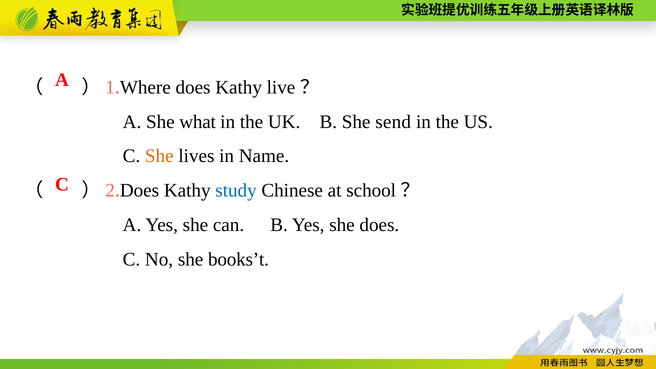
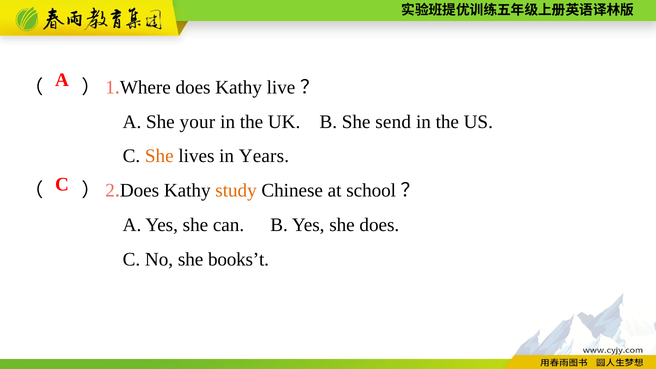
what: what -> your (197, 122)
Name: Name -> Years (264, 156)
study colour: blue -> orange (236, 191)
